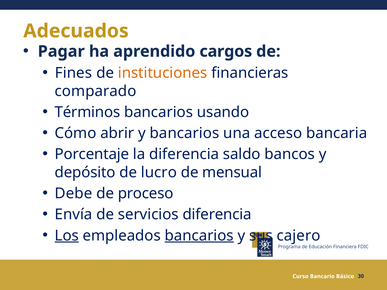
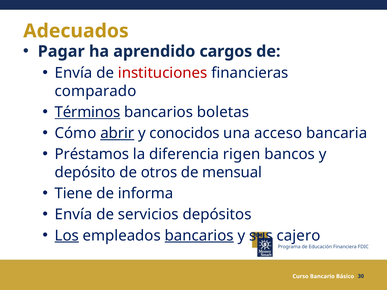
Fines: Fines -> Envía (74, 73)
instituciones colour: orange -> red (163, 73)
Términos underline: none -> present (87, 112)
usando: usando -> boletas (223, 112)
abrir underline: none -> present (117, 133)
y bancarios: bancarios -> conocidos (185, 133)
Porcentaje: Porcentaje -> Préstamos (92, 154)
saldo: saldo -> rigen (242, 154)
lucro: lucro -> otros (159, 172)
Debe: Debe -> Tiene (74, 194)
proceso: proceso -> informa (146, 194)
servicios diferencia: diferencia -> depósitos (217, 215)
